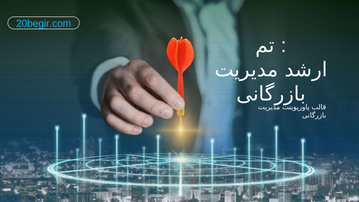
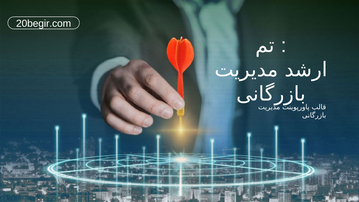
20begir.com colour: light blue -> white (44, 24)
